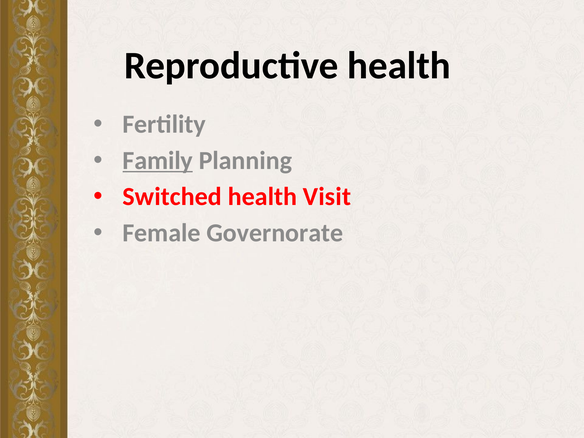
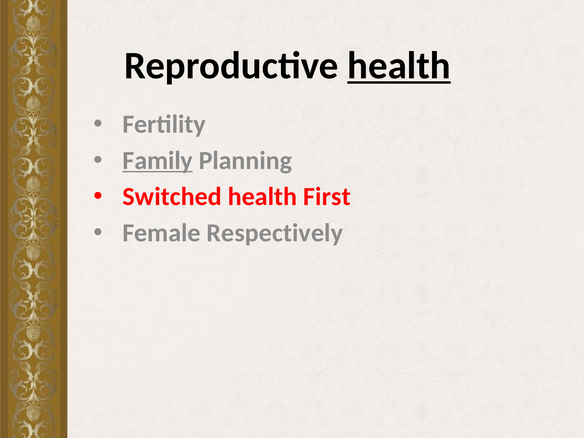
health underline: none -> present (399, 66)
Visit: Visit -> First (327, 197)
Governorate: Governorate -> Respectively (275, 233)
